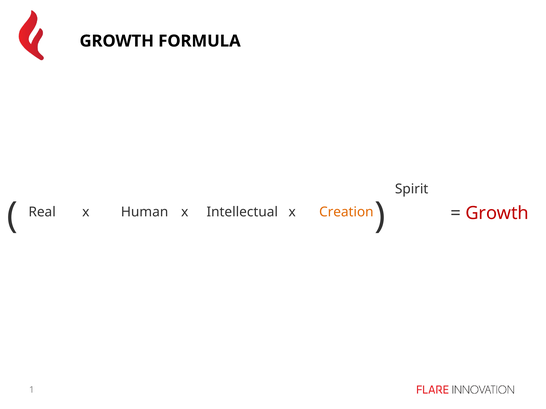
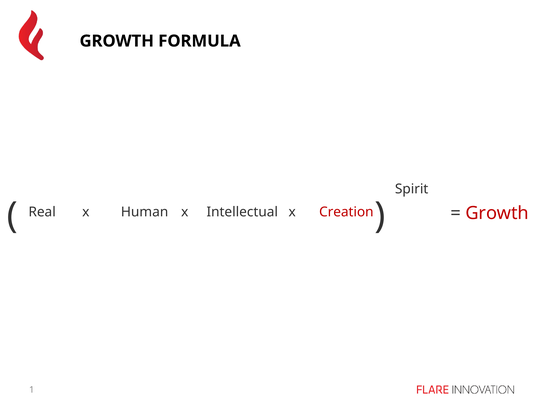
Creation colour: orange -> red (346, 212)
